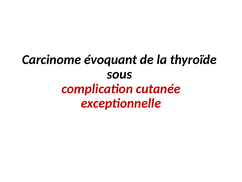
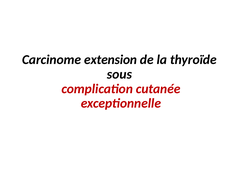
évoquant: évoquant -> extension (111, 59)
